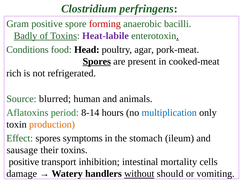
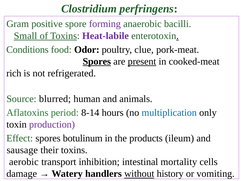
forming colour: red -> purple (105, 24)
Badly: Badly -> Small (25, 36)
Head: Head -> Odor (87, 50)
agar: agar -> clue (144, 50)
present underline: none -> present (142, 61)
production colour: orange -> purple (52, 124)
symptoms: symptoms -> botulinum (83, 138)
stomach: stomach -> products (146, 138)
positive: positive -> aerobic (24, 162)
should: should -> history (170, 173)
